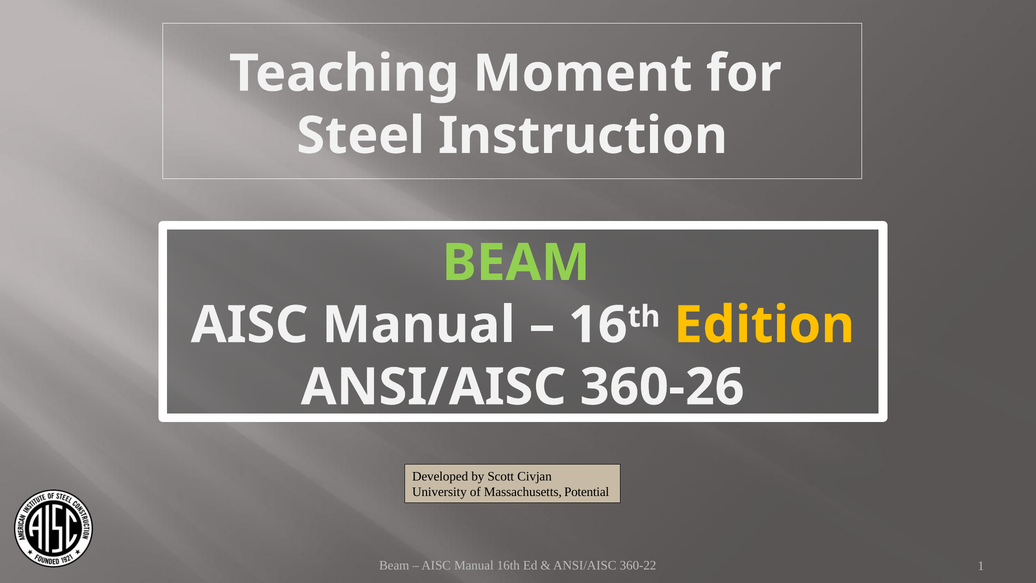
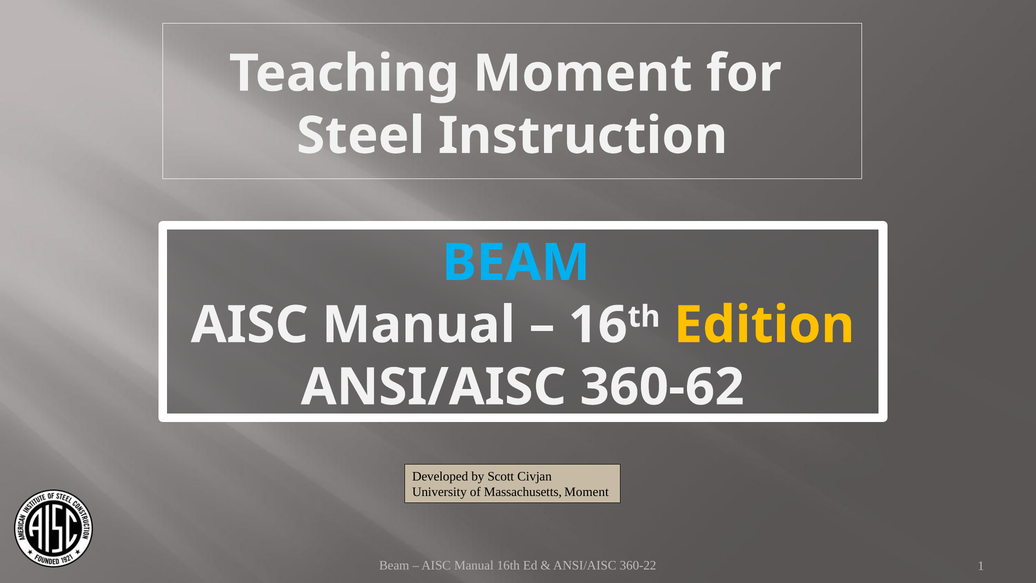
BEAM colour: light green -> light blue (516, 263)
360-26: 360-26 -> 360-62 (662, 387)
Massachusetts Potential: Potential -> Moment (587, 492)
